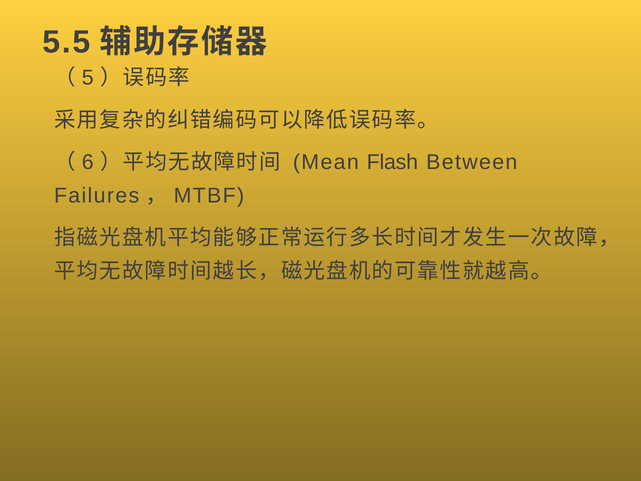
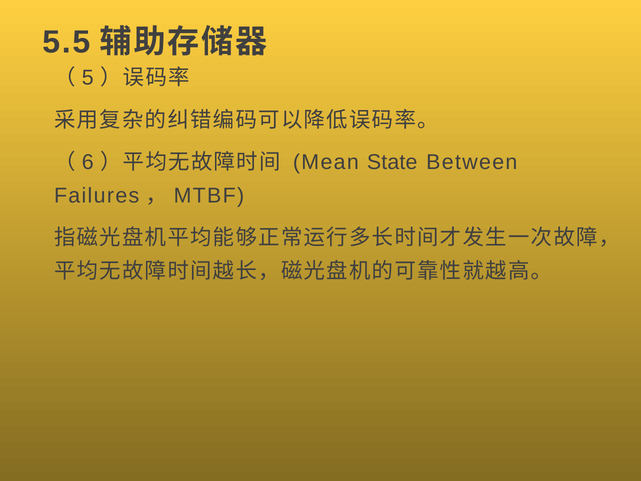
Flash: Flash -> State (392, 162)
